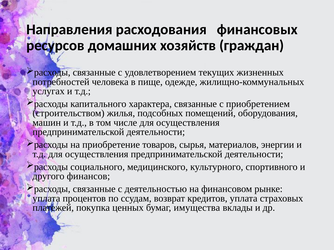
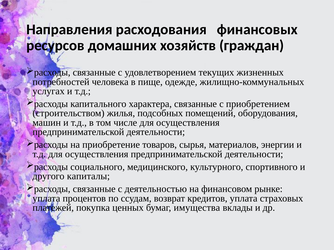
финансов: финансов -> капиталы (88, 177)
